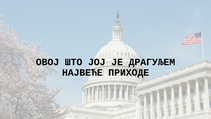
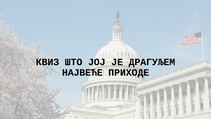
ОВОЈ: ОВОЈ -> КВИЗ (48, 62)
